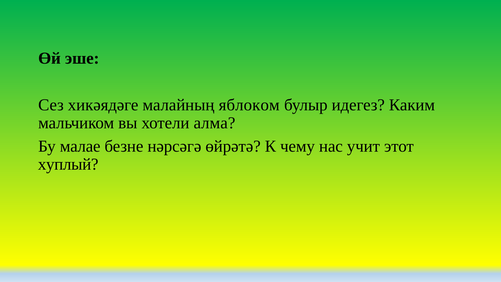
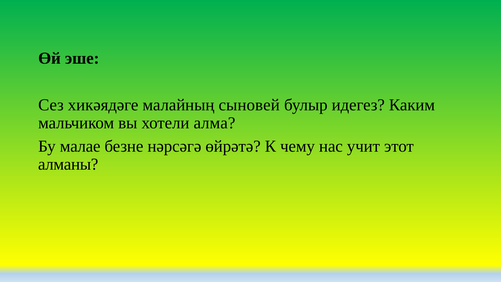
яблоком: яблоком -> сыновей (249, 105)
хуплый: хуплый -> алманы (68, 164)
